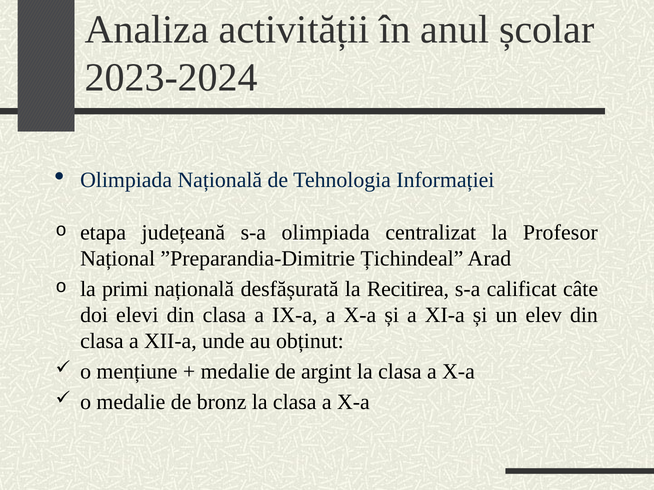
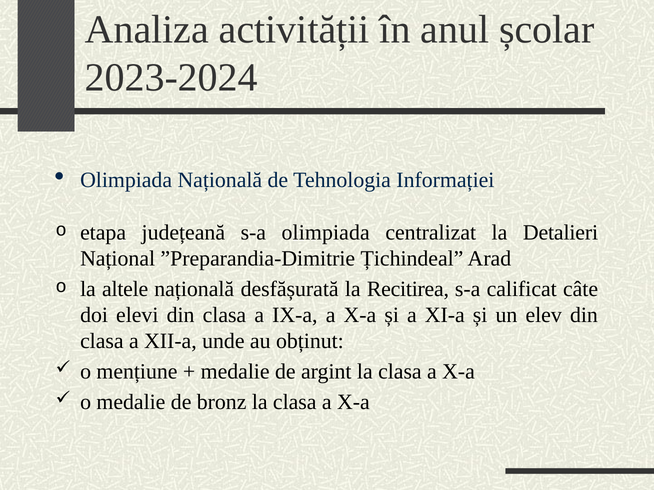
Profesor: Profesor -> Detalieri (561, 233)
primi: primi -> altele (125, 289)
